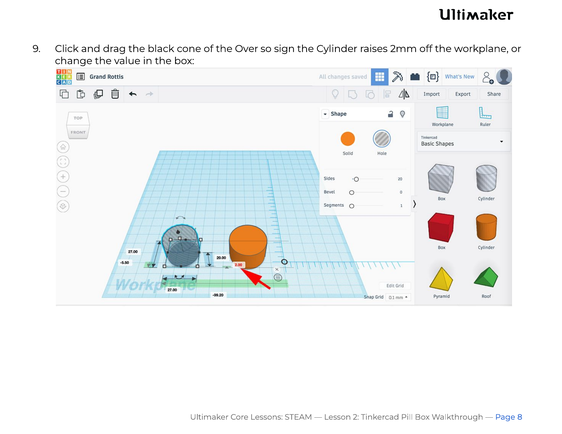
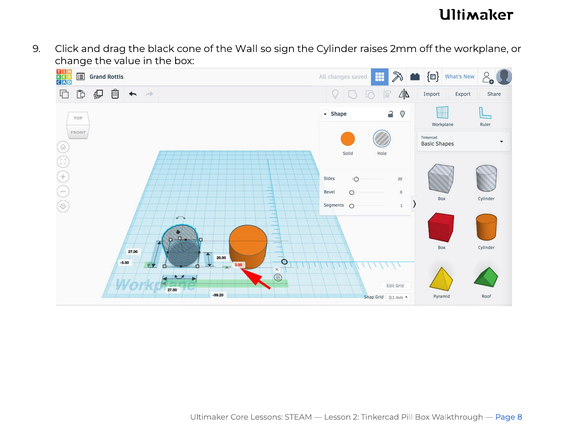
Over: Over -> Wall (246, 49)
